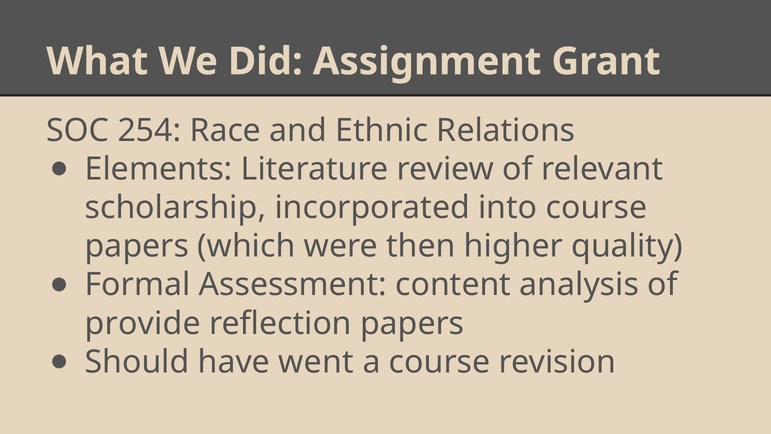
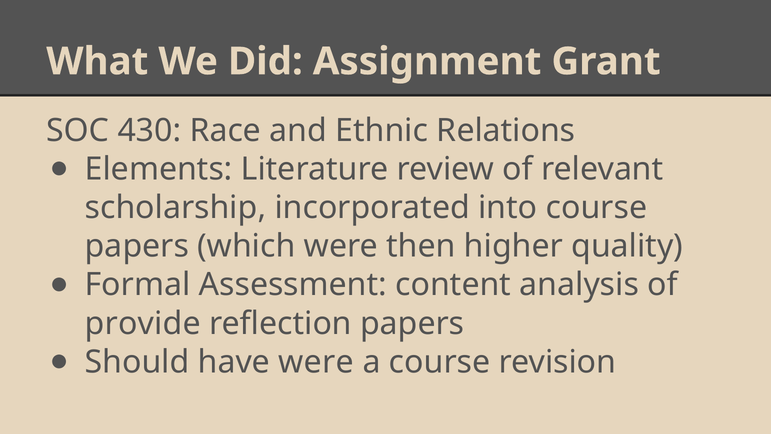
254: 254 -> 430 (149, 130)
have went: went -> were (316, 362)
